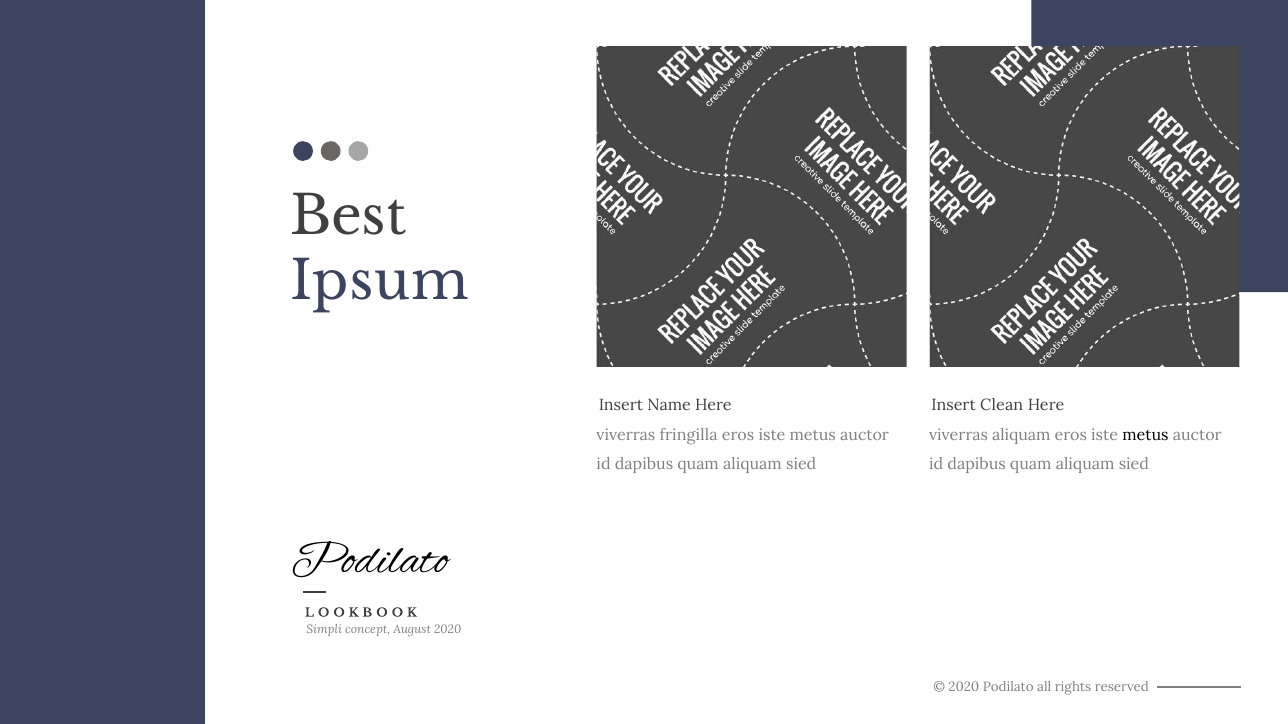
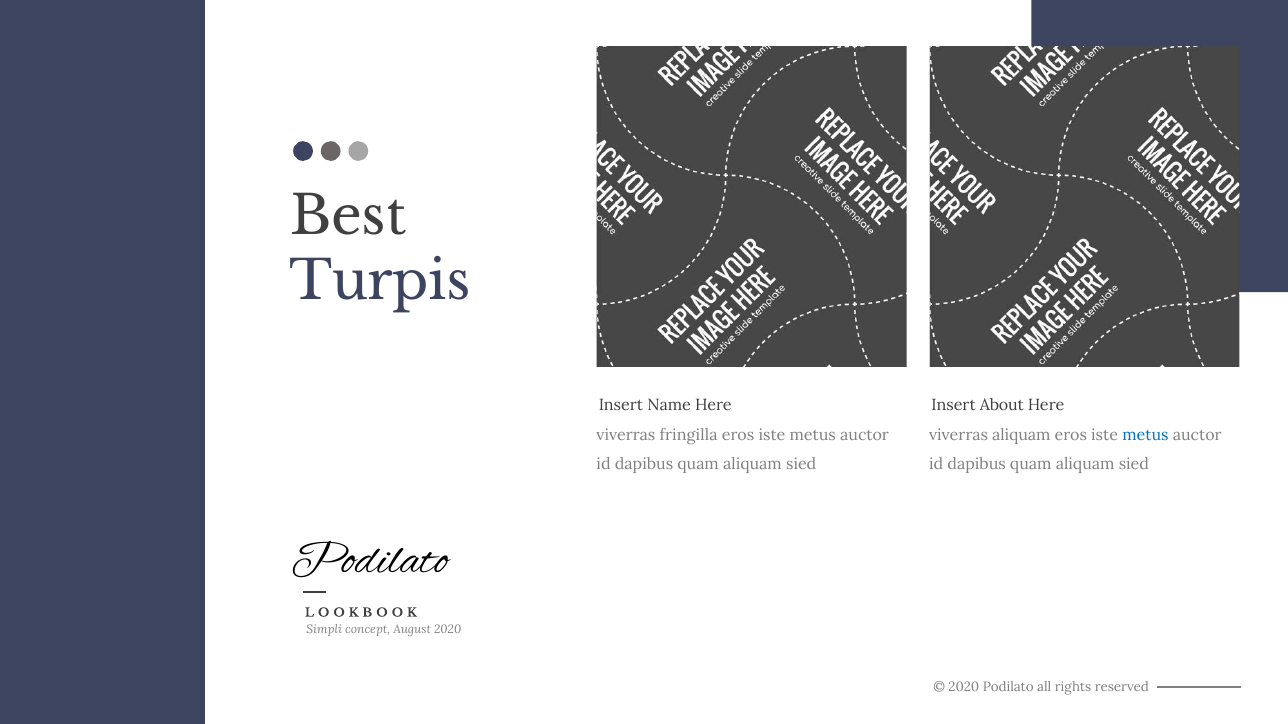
Ipsum: Ipsum -> Turpis (380, 282)
Clean: Clean -> About (1002, 405)
metus colour: black -> blue (1145, 436)
